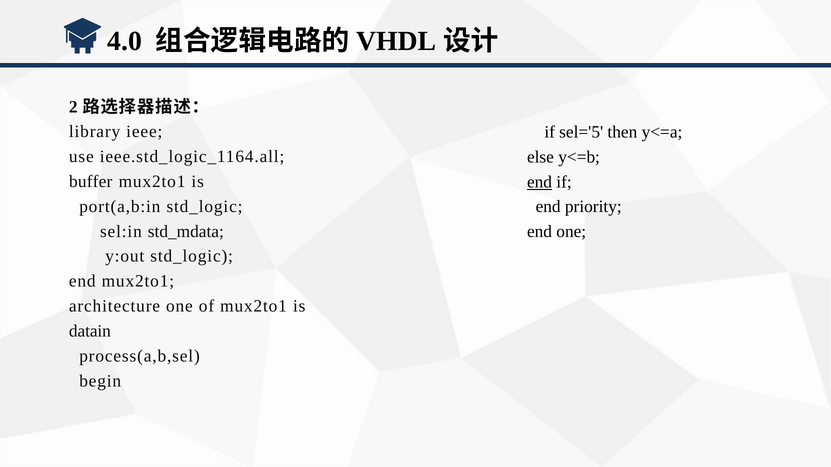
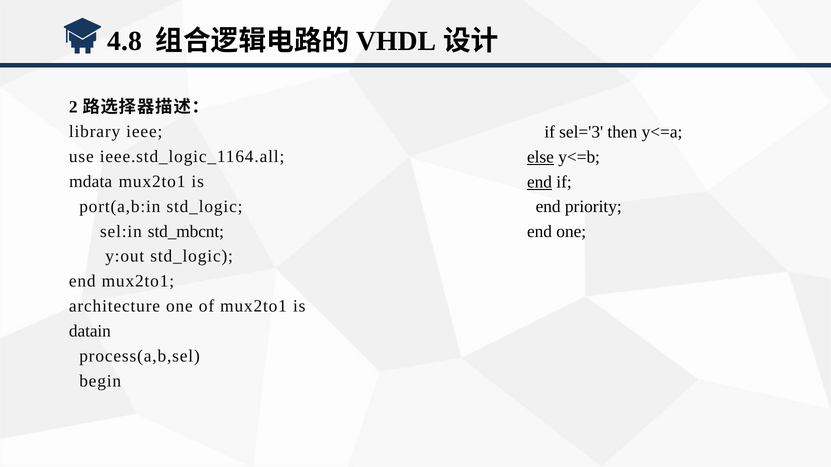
4.0: 4.0 -> 4.8 (125, 41)
sel='5: sel='5 -> sel='3 (581, 132)
else underline: none -> present (540, 157)
buffer: buffer -> mdata (91, 182)
std_mdata: std_mdata -> std_mbcnt (186, 232)
